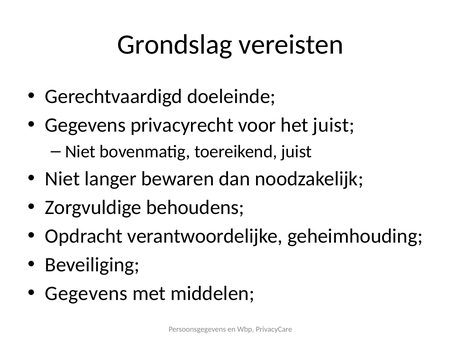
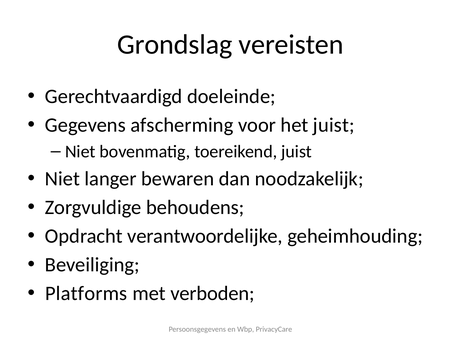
privacyrecht: privacyrecht -> afscherming (182, 125)
Gegevens: Gegevens -> Platforms (86, 294)
middelen: middelen -> verboden (213, 294)
